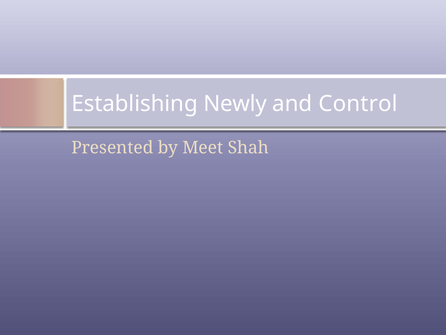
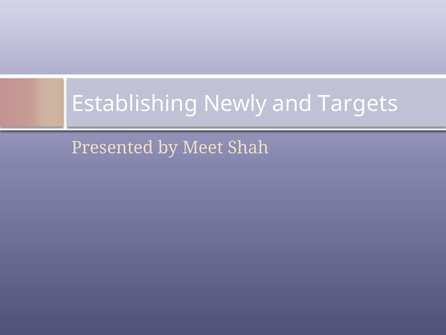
Control: Control -> Targets (358, 104)
